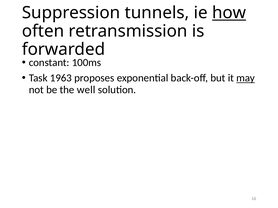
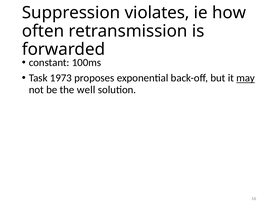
tunnels: tunnels -> violates (157, 13)
how underline: present -> none (229, 13)
1963: 1963 -> 1973 (61, 78)
